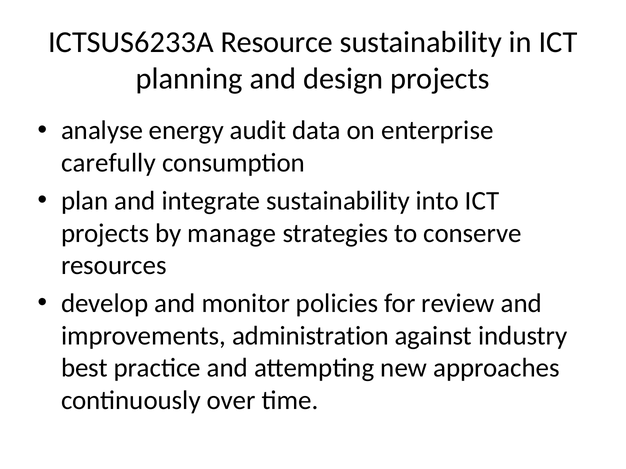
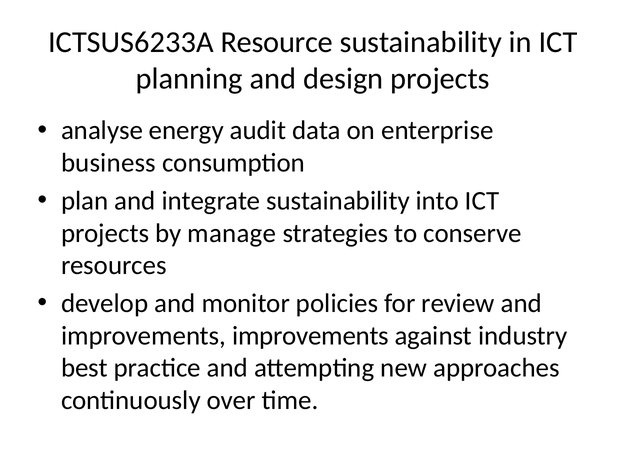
carefully: carefully -> business (108, 163)
improvements administration: administration -> improvements (311, 336)
